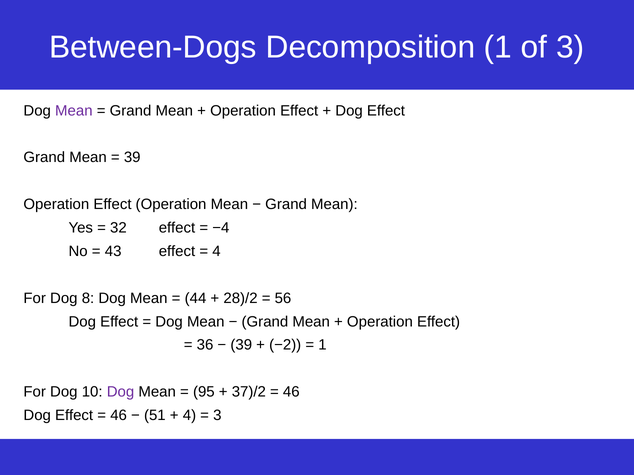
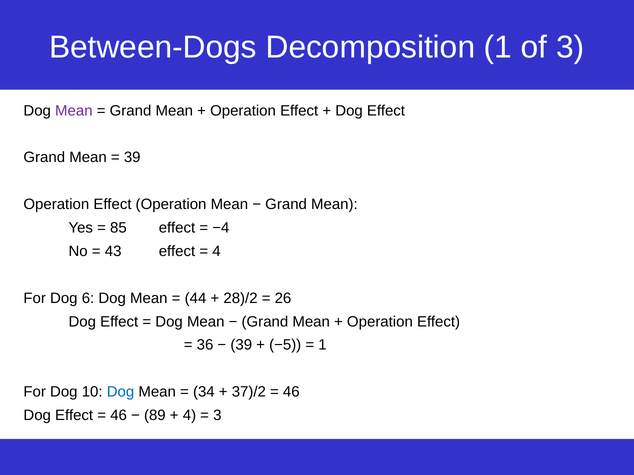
32: 32 -> 85 (118, 228)
8: 8 -> 6 (88, 298)
56: 56 -> 26 (283, 298)
−2: −2 -> −5 (285, 345)
Dog colour: purple -> blue (120, 392)
95: 95 -> 34 (204, 392)
51: 51 -> 89 (155, 416)
